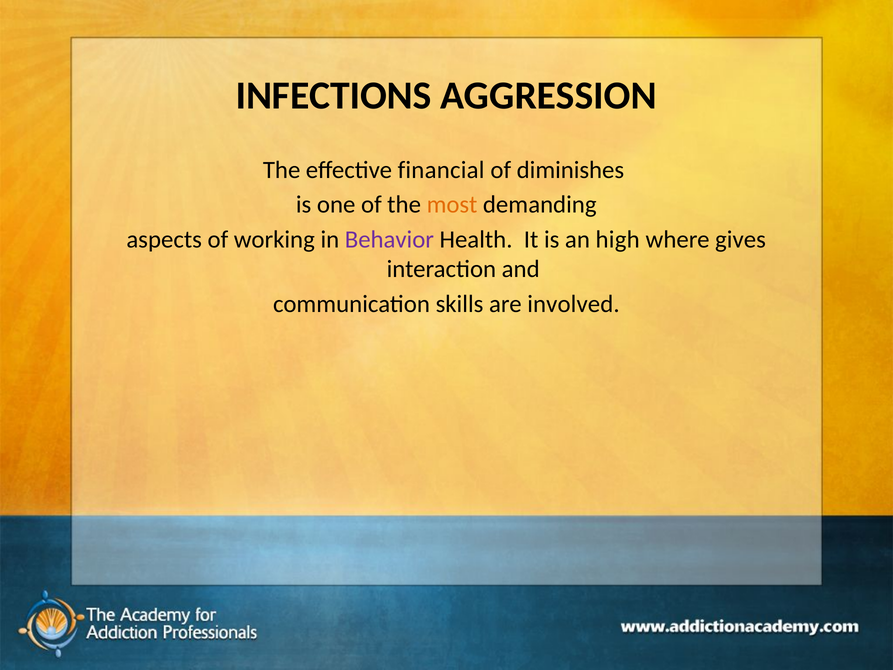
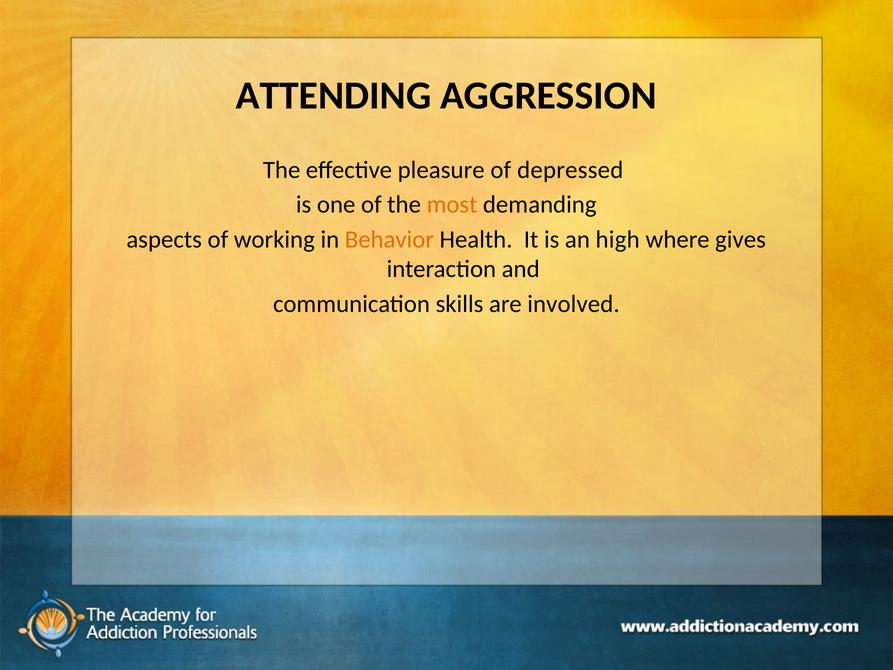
INFECTIONS: INFECTIONS -> ATTENDING (333, 96)
financial: financial -> pleasure (441, 170)
diminishes: diminishes -> depressed (570, 170)
Behavior colour: purple -> orange (389, 239)
